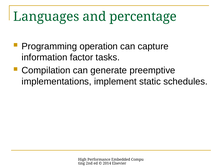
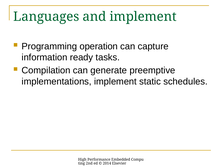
and percentage: percentage -> implement (143, 17)
factor: factor -> ready (82, 57)
